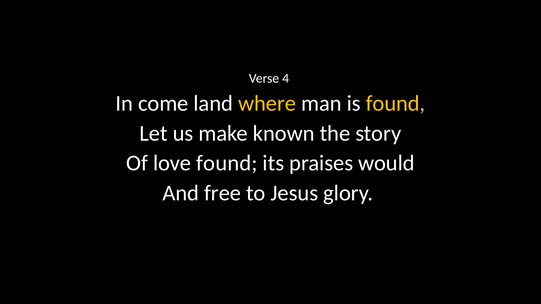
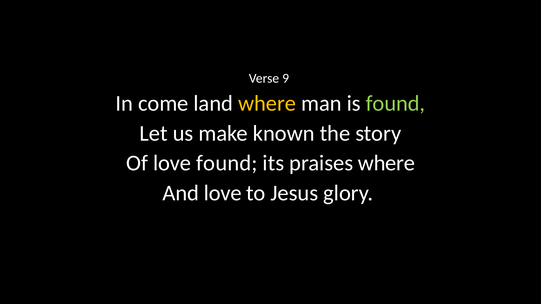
4: 4 -> 9 (286, 78)
found colour: yellow -> light green (396, 103)
praises would: would -> where (386, 163)
And free: free -> love (223, 193)
